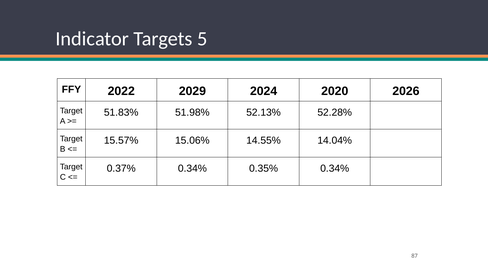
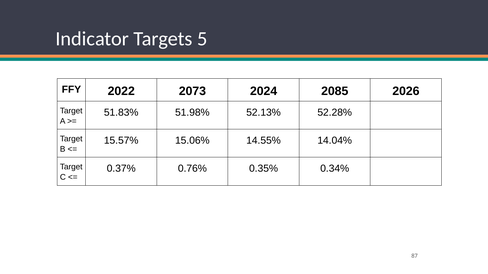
2029: 2029 -> 2073 (192, 91)
2020: 2020 -> 2085 (335, 91)
0.37% 0.34%: 0.34% -> 0.76% (192, 169)
